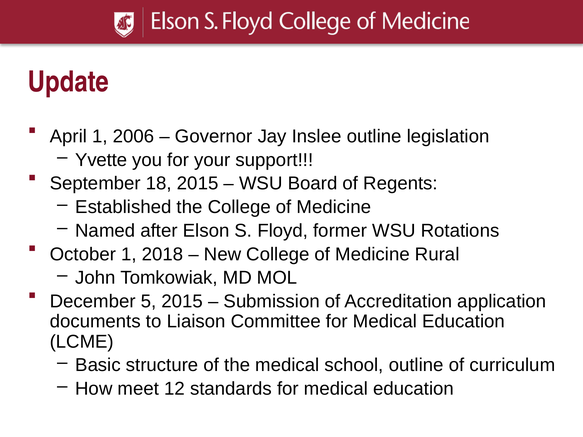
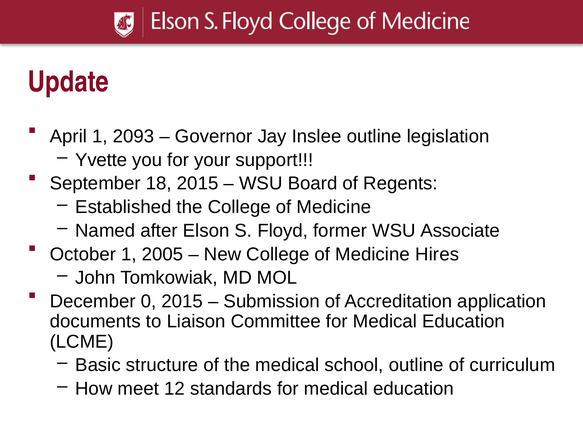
2006: 2006 -> 2093 (133, 136)
Rotations: Rotations -> Associate (460, 231)
2018: 2018 -> 2005 (162, 254)
Rural: Rural -> Hires (437, 254)
5: 5 -> 0 (149, 302)
